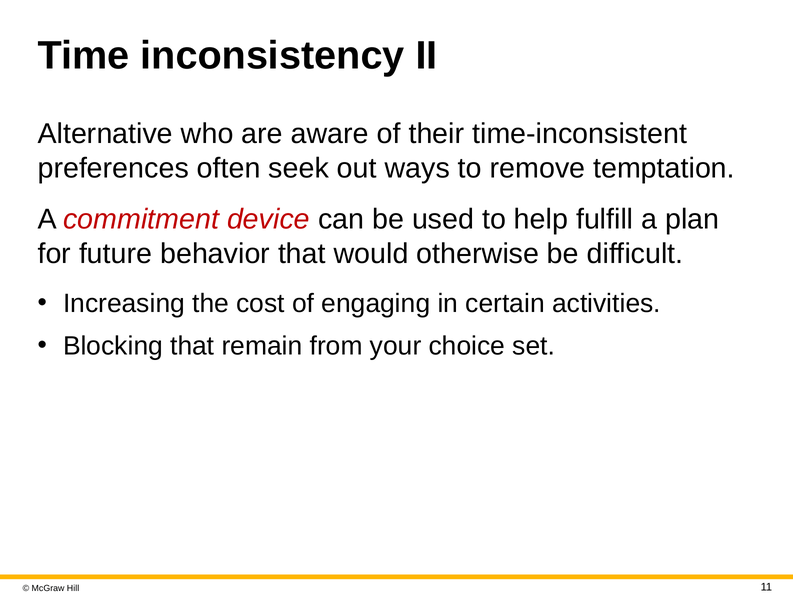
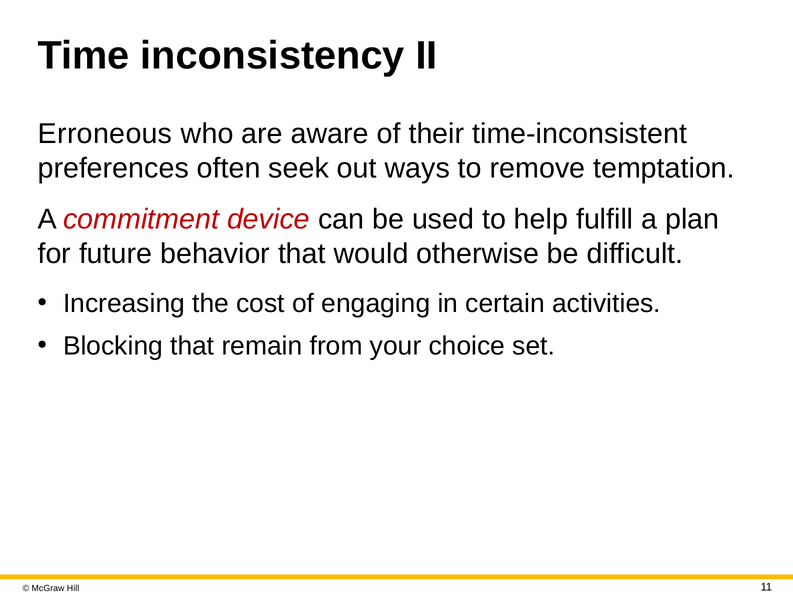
Alternative: Alternative -> Erroneous (105, 134)
